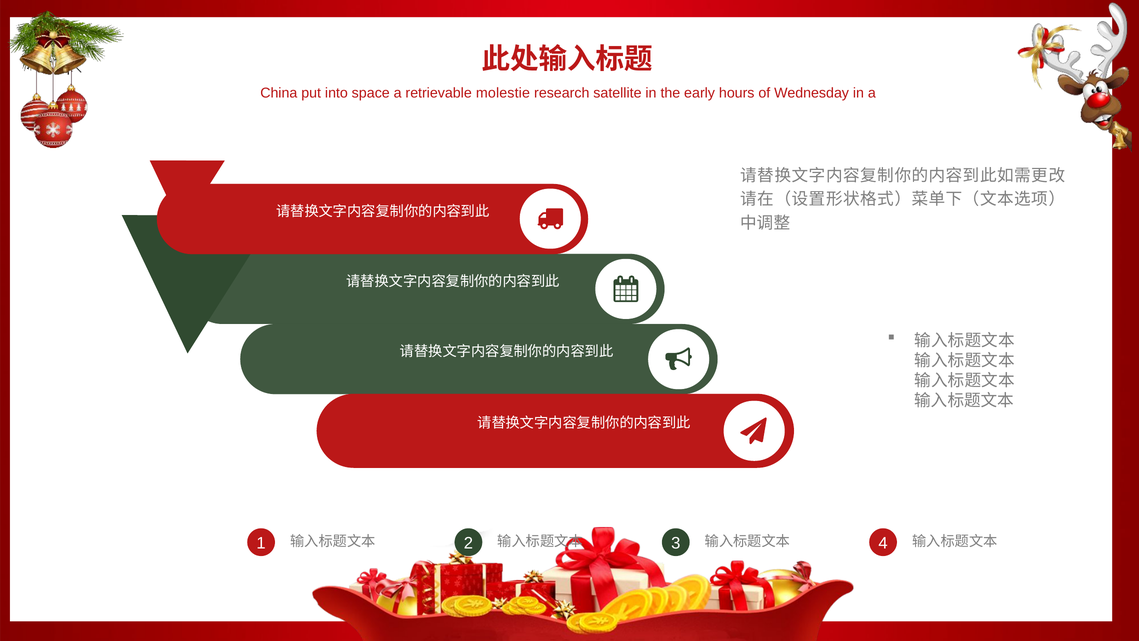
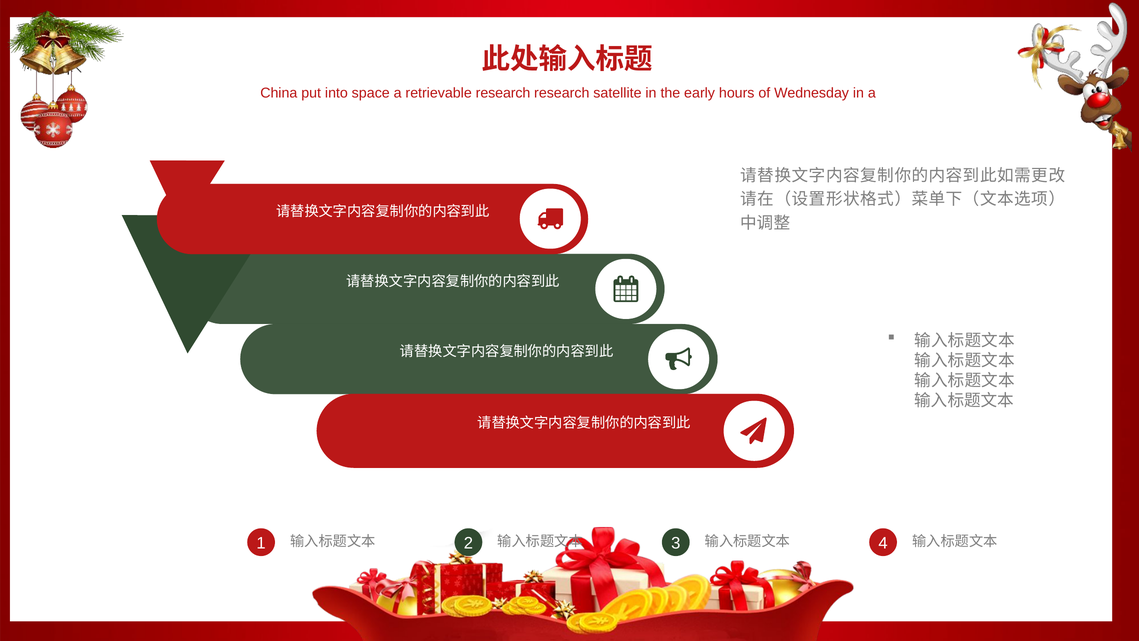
retrievable molestie: molestie -> research (503, 93)
